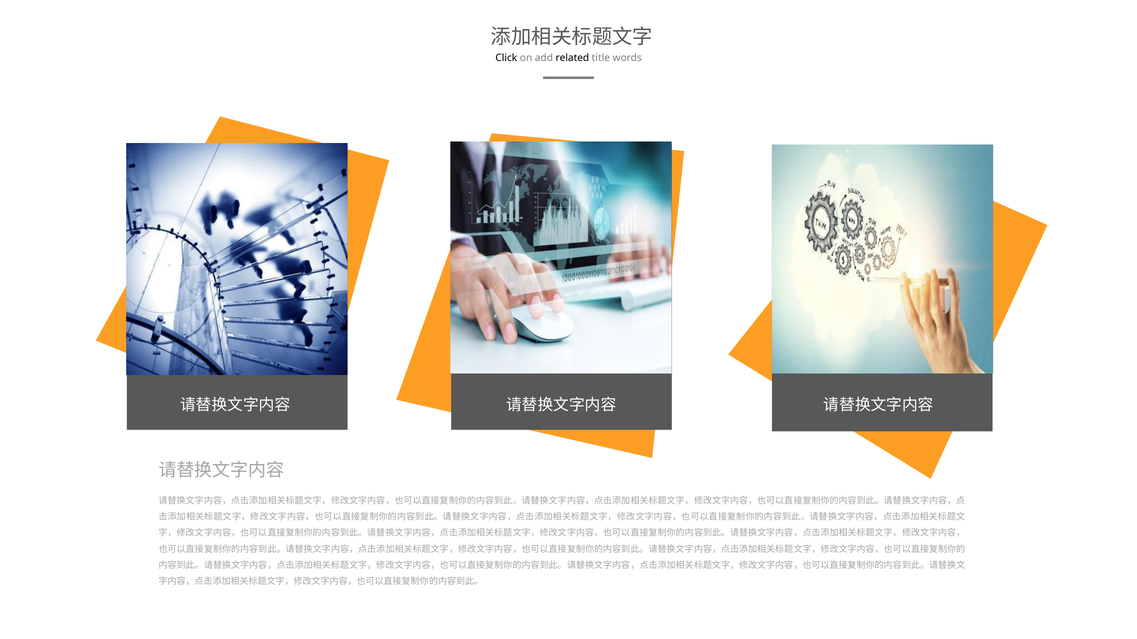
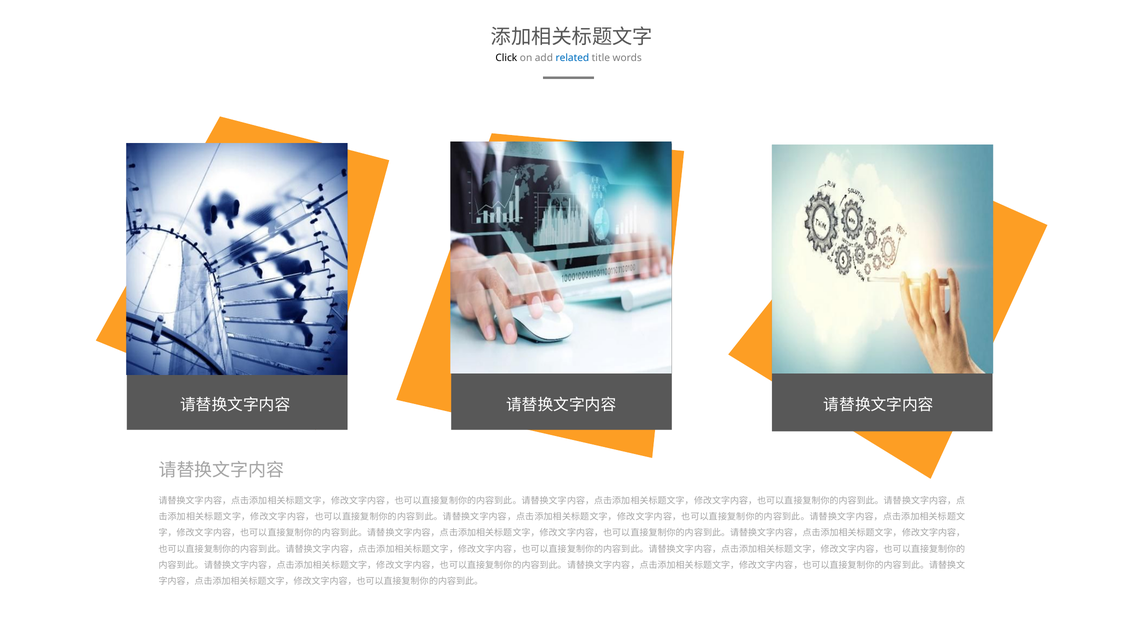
related colour: black -> blue (572, 58)
